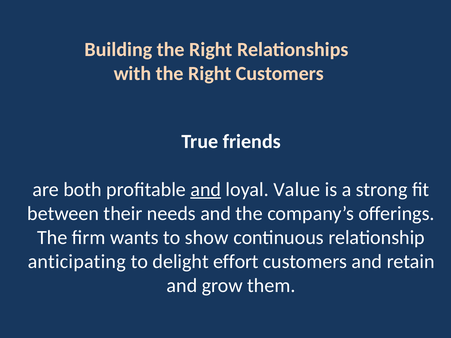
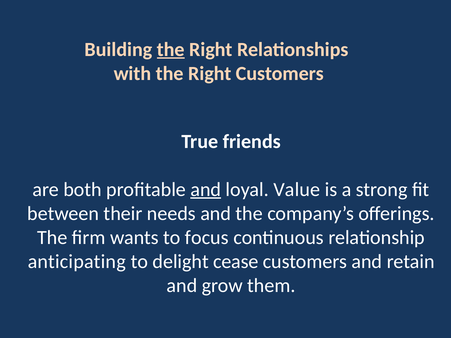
the underline: none -> present (171, 49)
show: show -> focus (207, 238)
effort: effort -> cease (236, 262)
